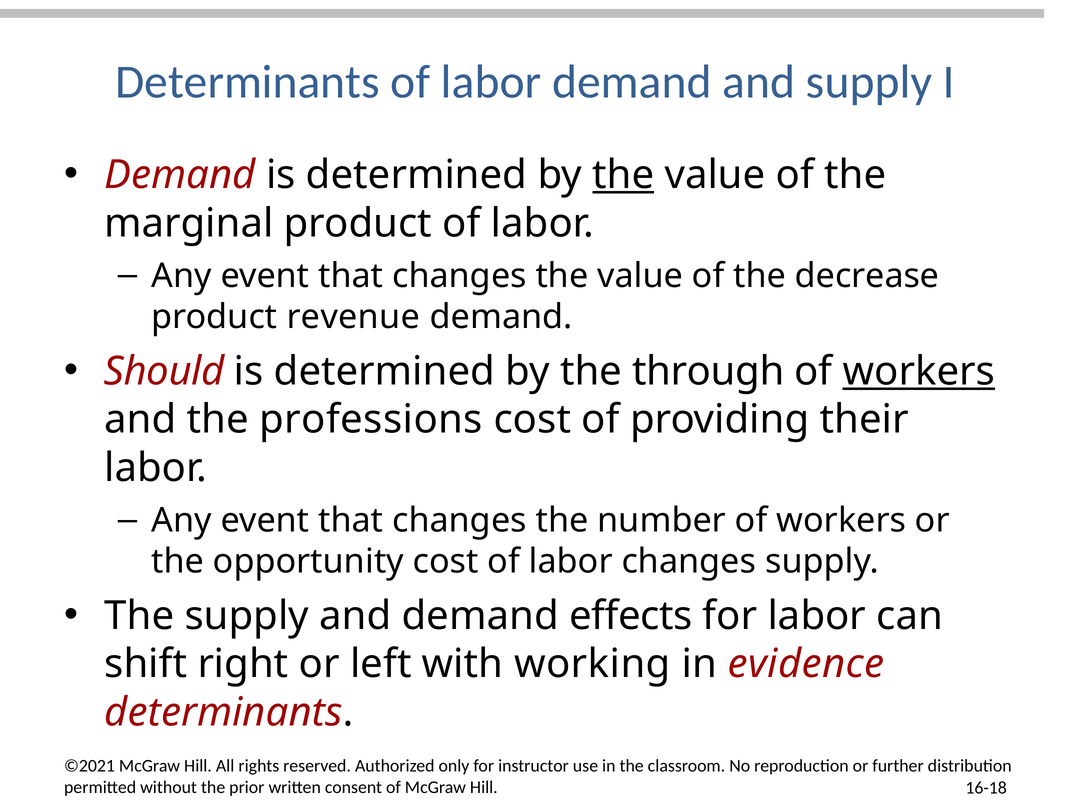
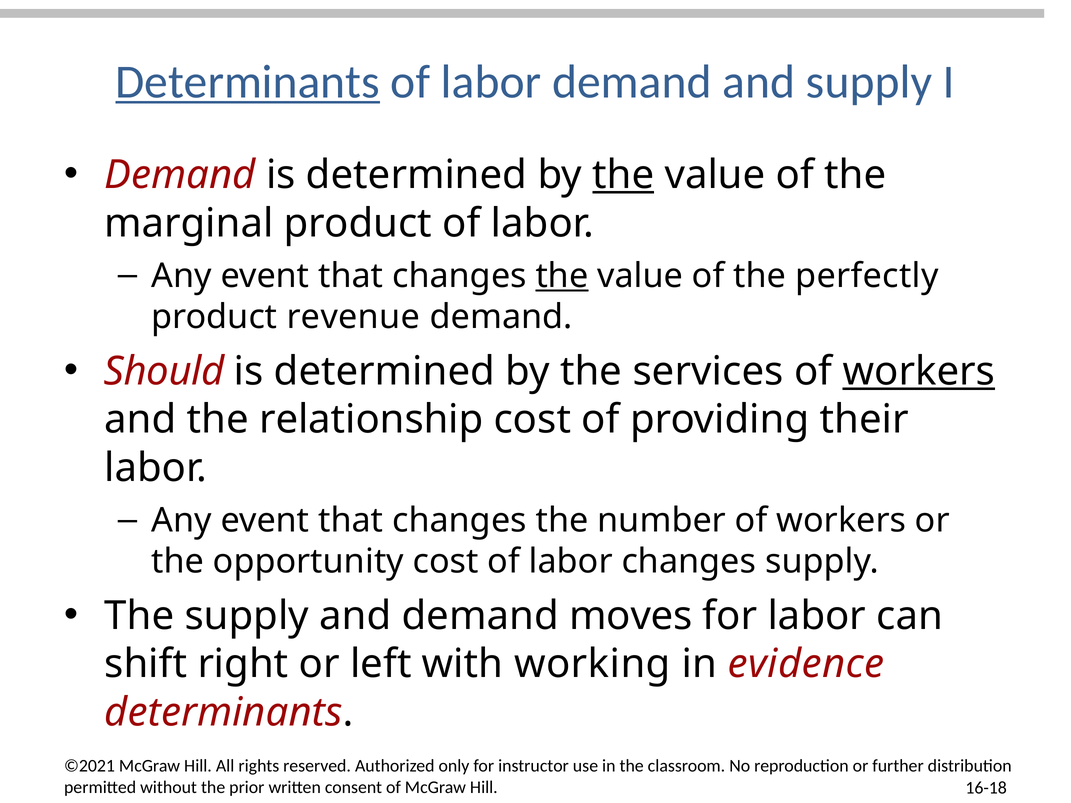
Determinants underline: none -> present (248, 82)
the underline: none -> present (562, 276)
decrease: decrease -> perfectly (867, 276)
through: through -> services (708, 371)
professions: professions -> relationship (371, 420)
effects: effects -> moves (631, 616)
